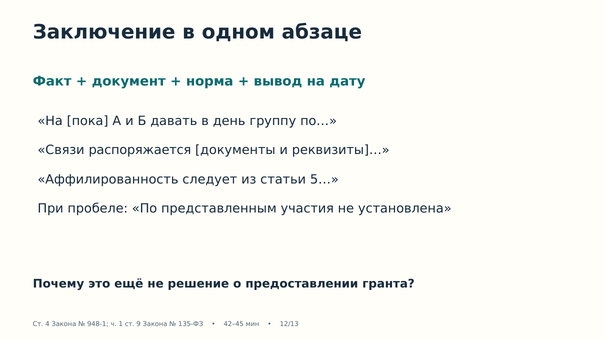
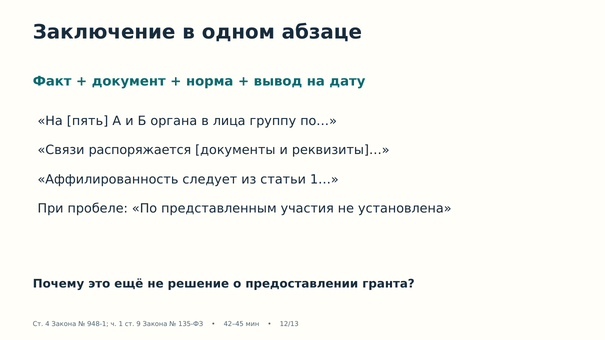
пока: пока -> пять (88, 121)
давать: давать -> органа (174, 121)
день: день -> лица (229, 121)
5…: 5… -> 1… (324, 180)
